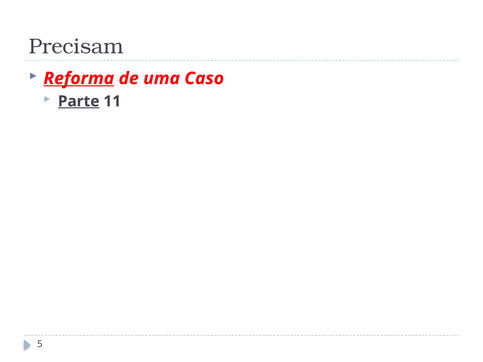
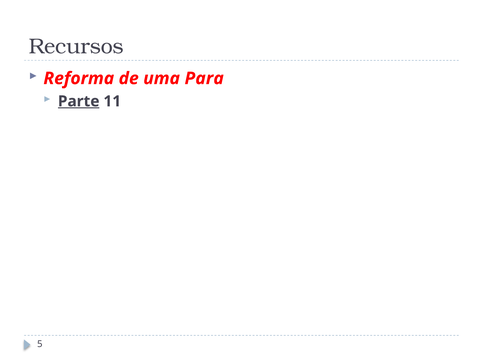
Precisam: Precisam -> Recursos (76, 47)
Reforma underline: present -> none (79, 78)
Caso: Caso -> Para (204, 78)
